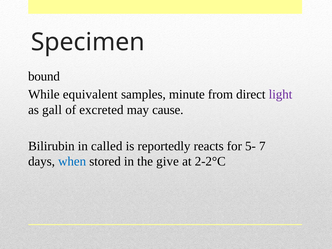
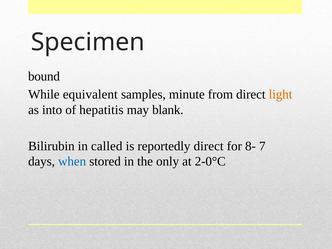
light colour: purple -> orange (280, 94)
gall: gall -> into (52, 110)
excreted: excreted -> hepatitis (101, 110)
cause: cause -> blank (168, 110)
reportedly reacts: reacts -> direct (209, 146)
5-: 5- -> 8- (250, 146)
give: give -> only (168, 161)
2-2°C: 2-2°C -> 2-0°C (210, 161)
